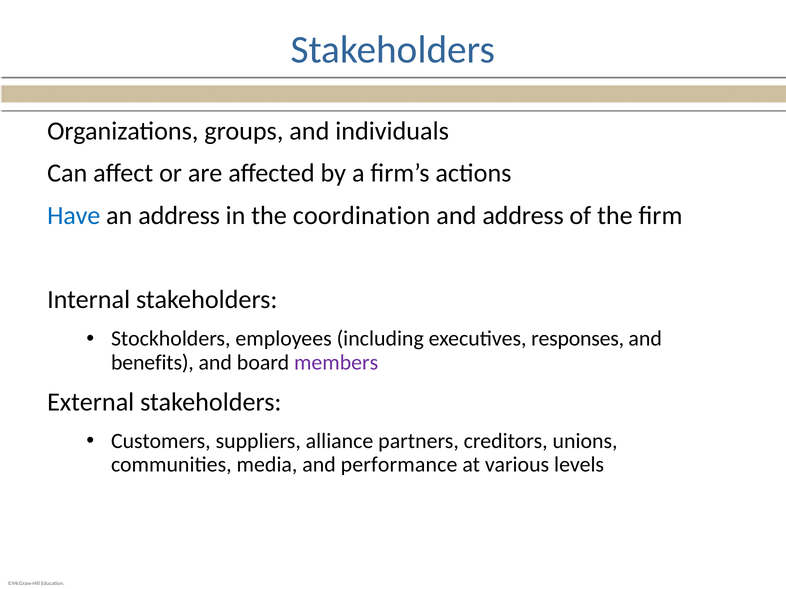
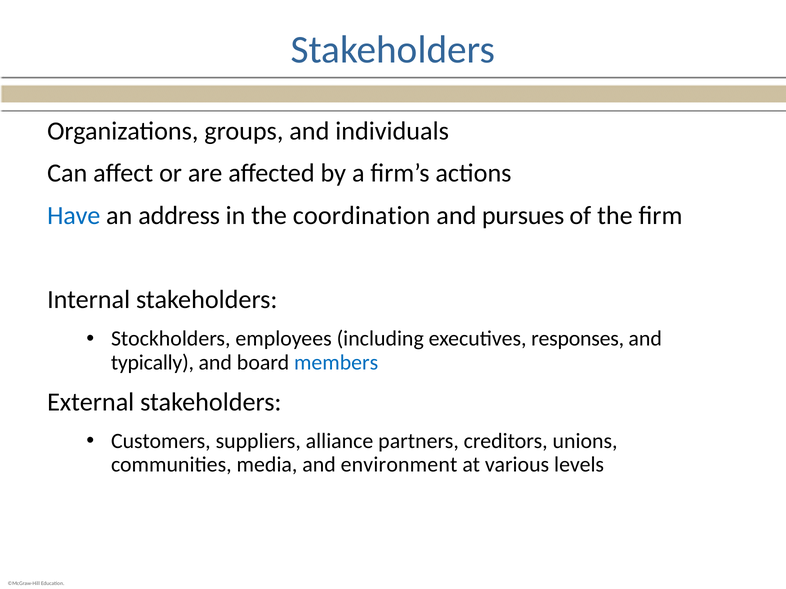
and address: address -> pursues (523, 216)
benefits: benefits -> typically (152, 363)
members colour: purple -> blue (336, 363)
performance: performance -> environment (399, 465)
